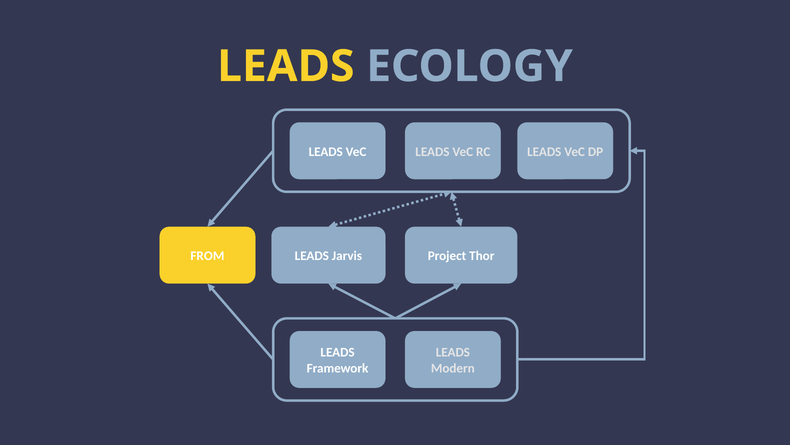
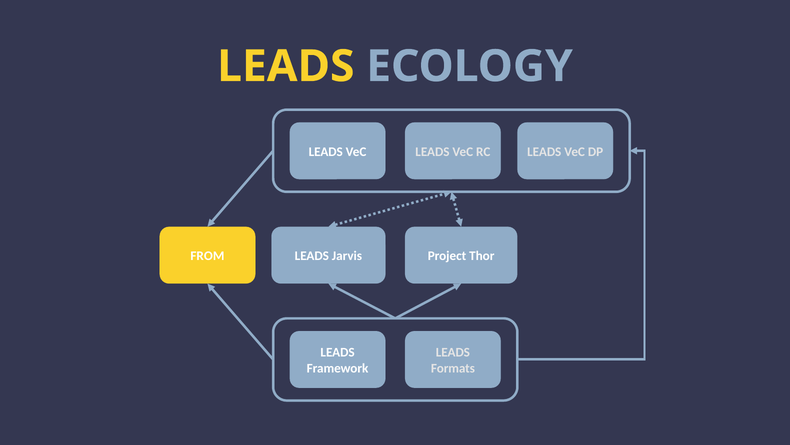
Modern: Modern -> Formats (453, 368)
